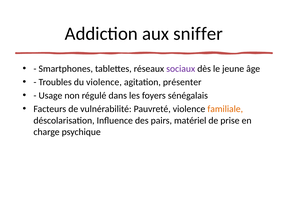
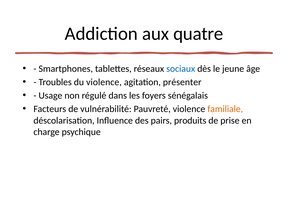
sniffer: sniffer -> quatre (198, 34)
sociaux colour: purple -> blue (181, 69)
matériel: matériel -> produits (190, 120)
